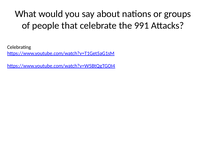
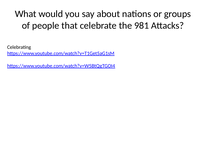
991: 991 -> 981 (142, 26)
